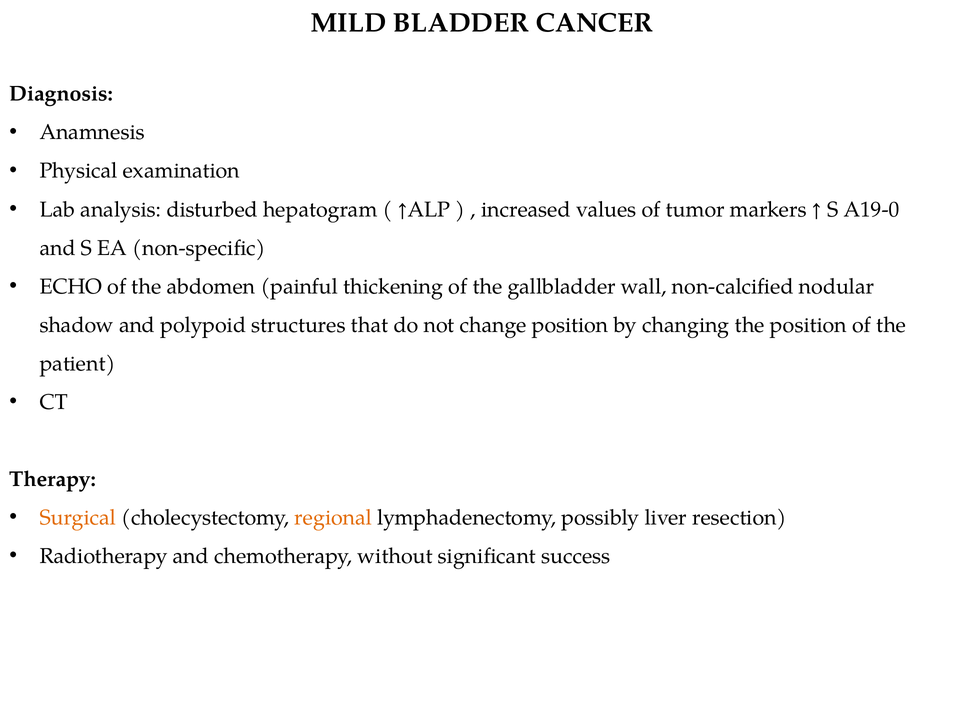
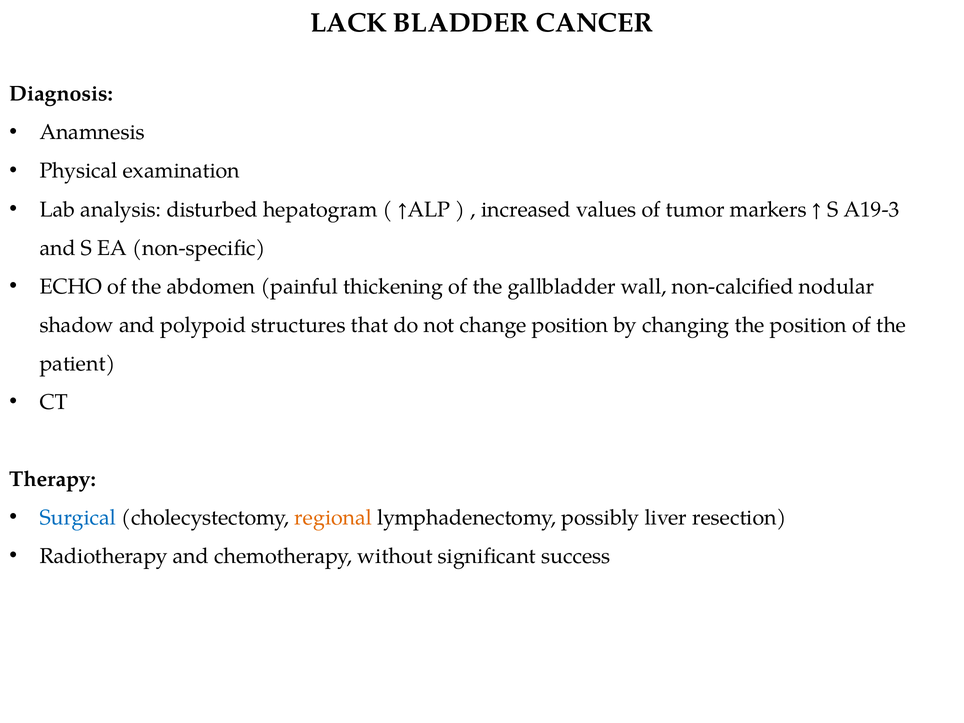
MILD: MILD -> LACK (349, 23)
A19-0: A19-0 -> A19-3 (872, 209)
Surgical colour: orange -> blue (78, 518)
